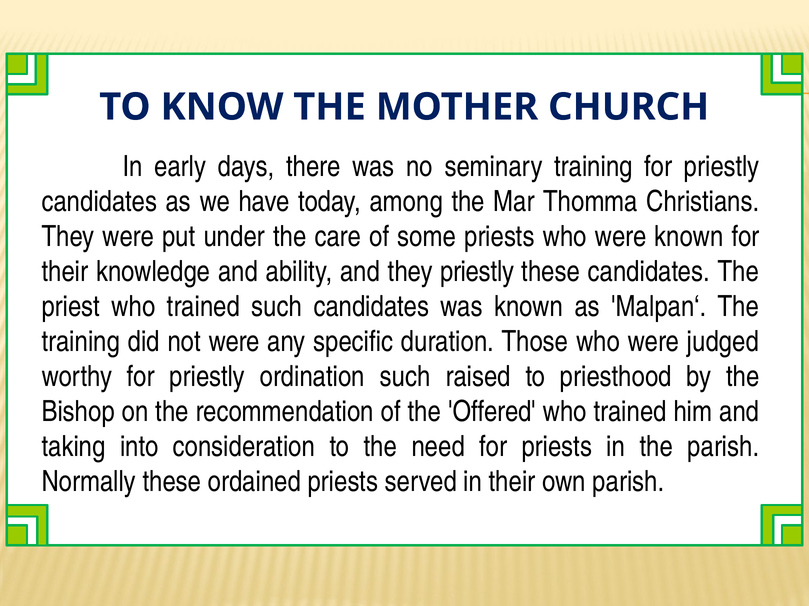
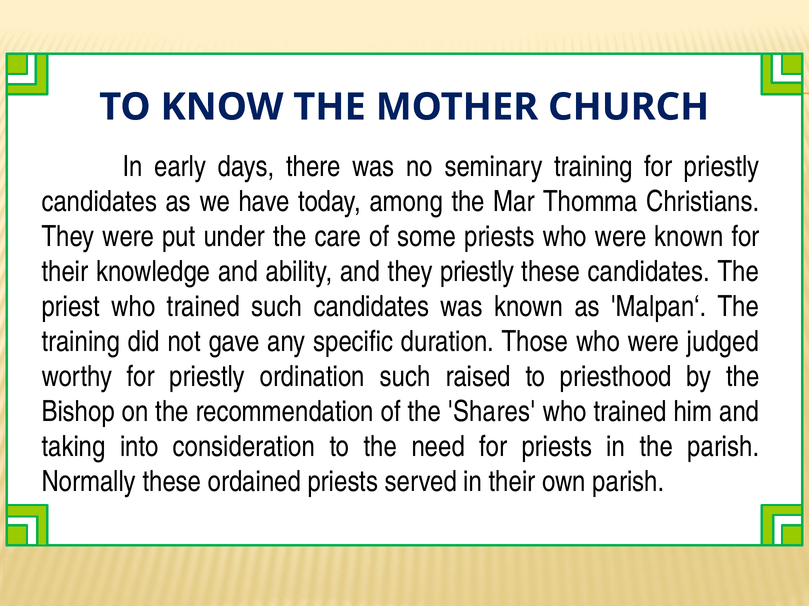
not were: were -> gave (234, 342)
Offered: Offered -> Shares (492, 412)
